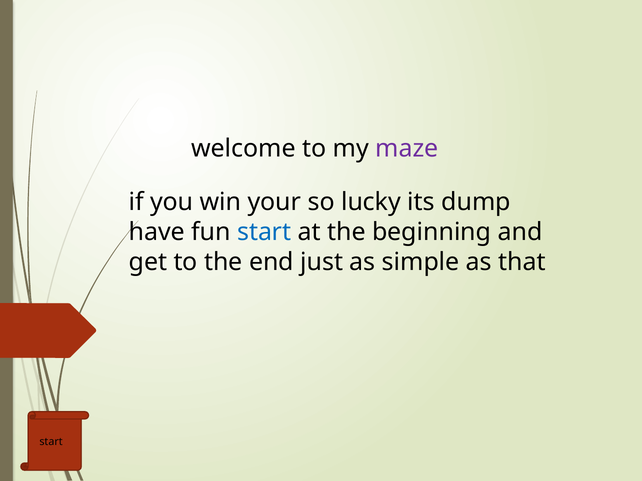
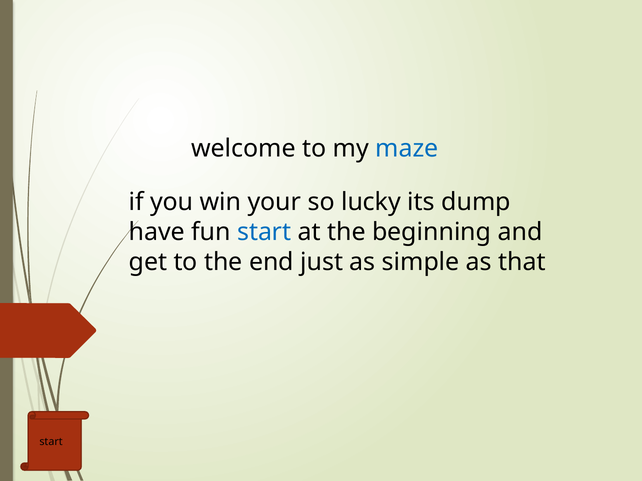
maze colour: purple -> blue (407, 148)
